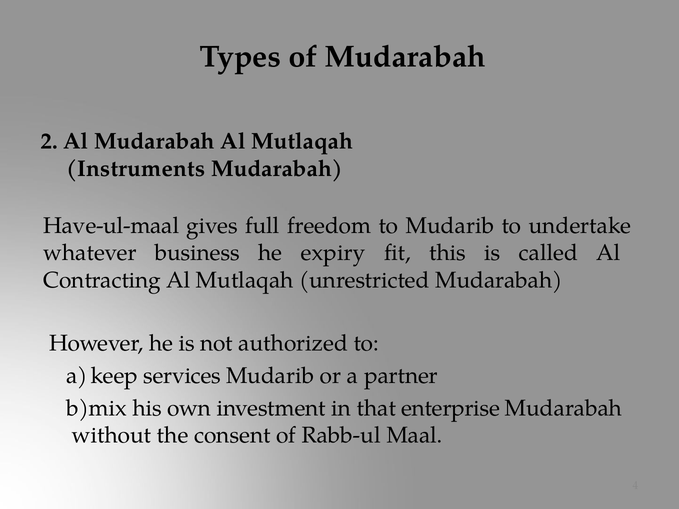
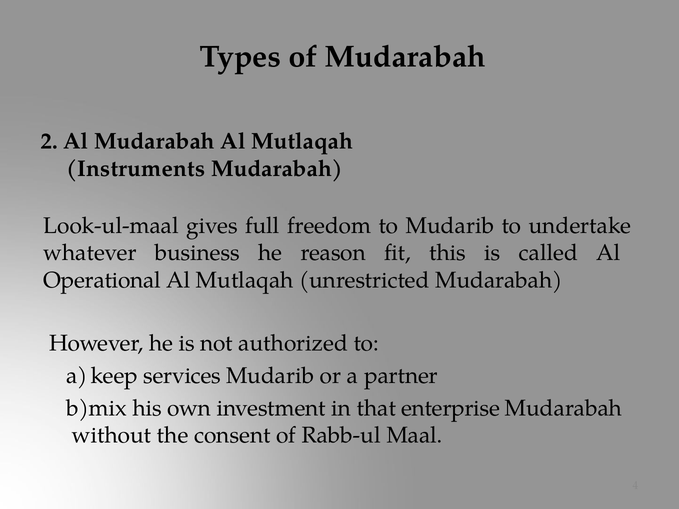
Have-ul-maal: Have-ul-maal -> Look-ul-maal (111, 226)
expiry: expiry -> reason (333, 253)
Contracting: Contracting -> Operational (102, 280)
